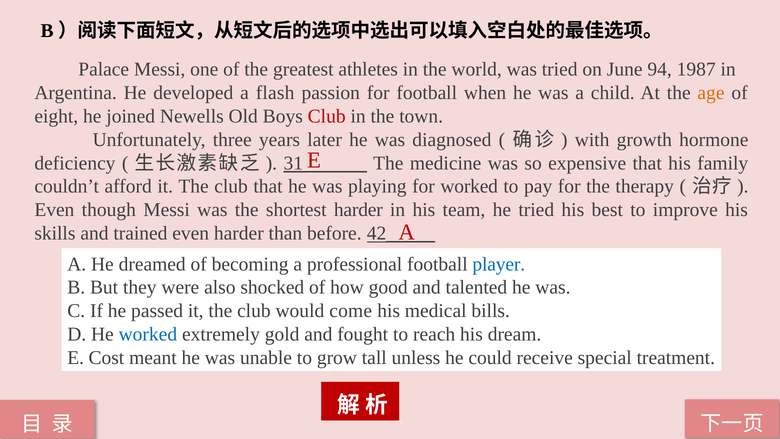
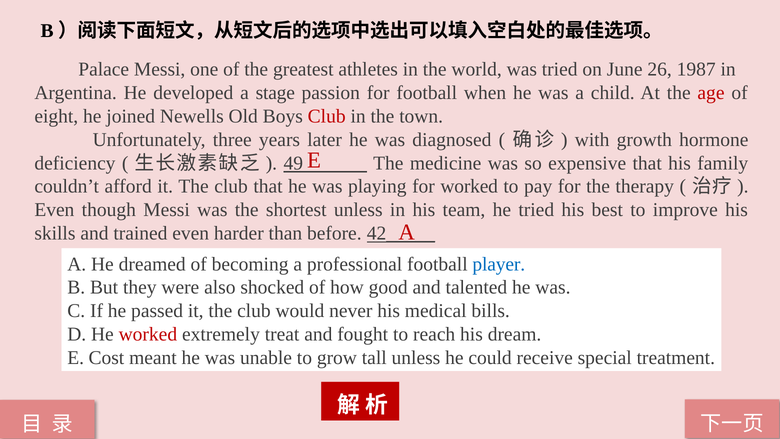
94: 94 -> 26 (660, 69)
flash: flash -> stage (275, 93)
age colour: orange -> red (711, 93)
31: 31 -> 49 (293, 163)
shortest harder: harder -> unless (358, 210)
come: come -> never (351, 311)
worked colour: blue -> red (148, 334)
gold: gold -> treat (282, 334)
